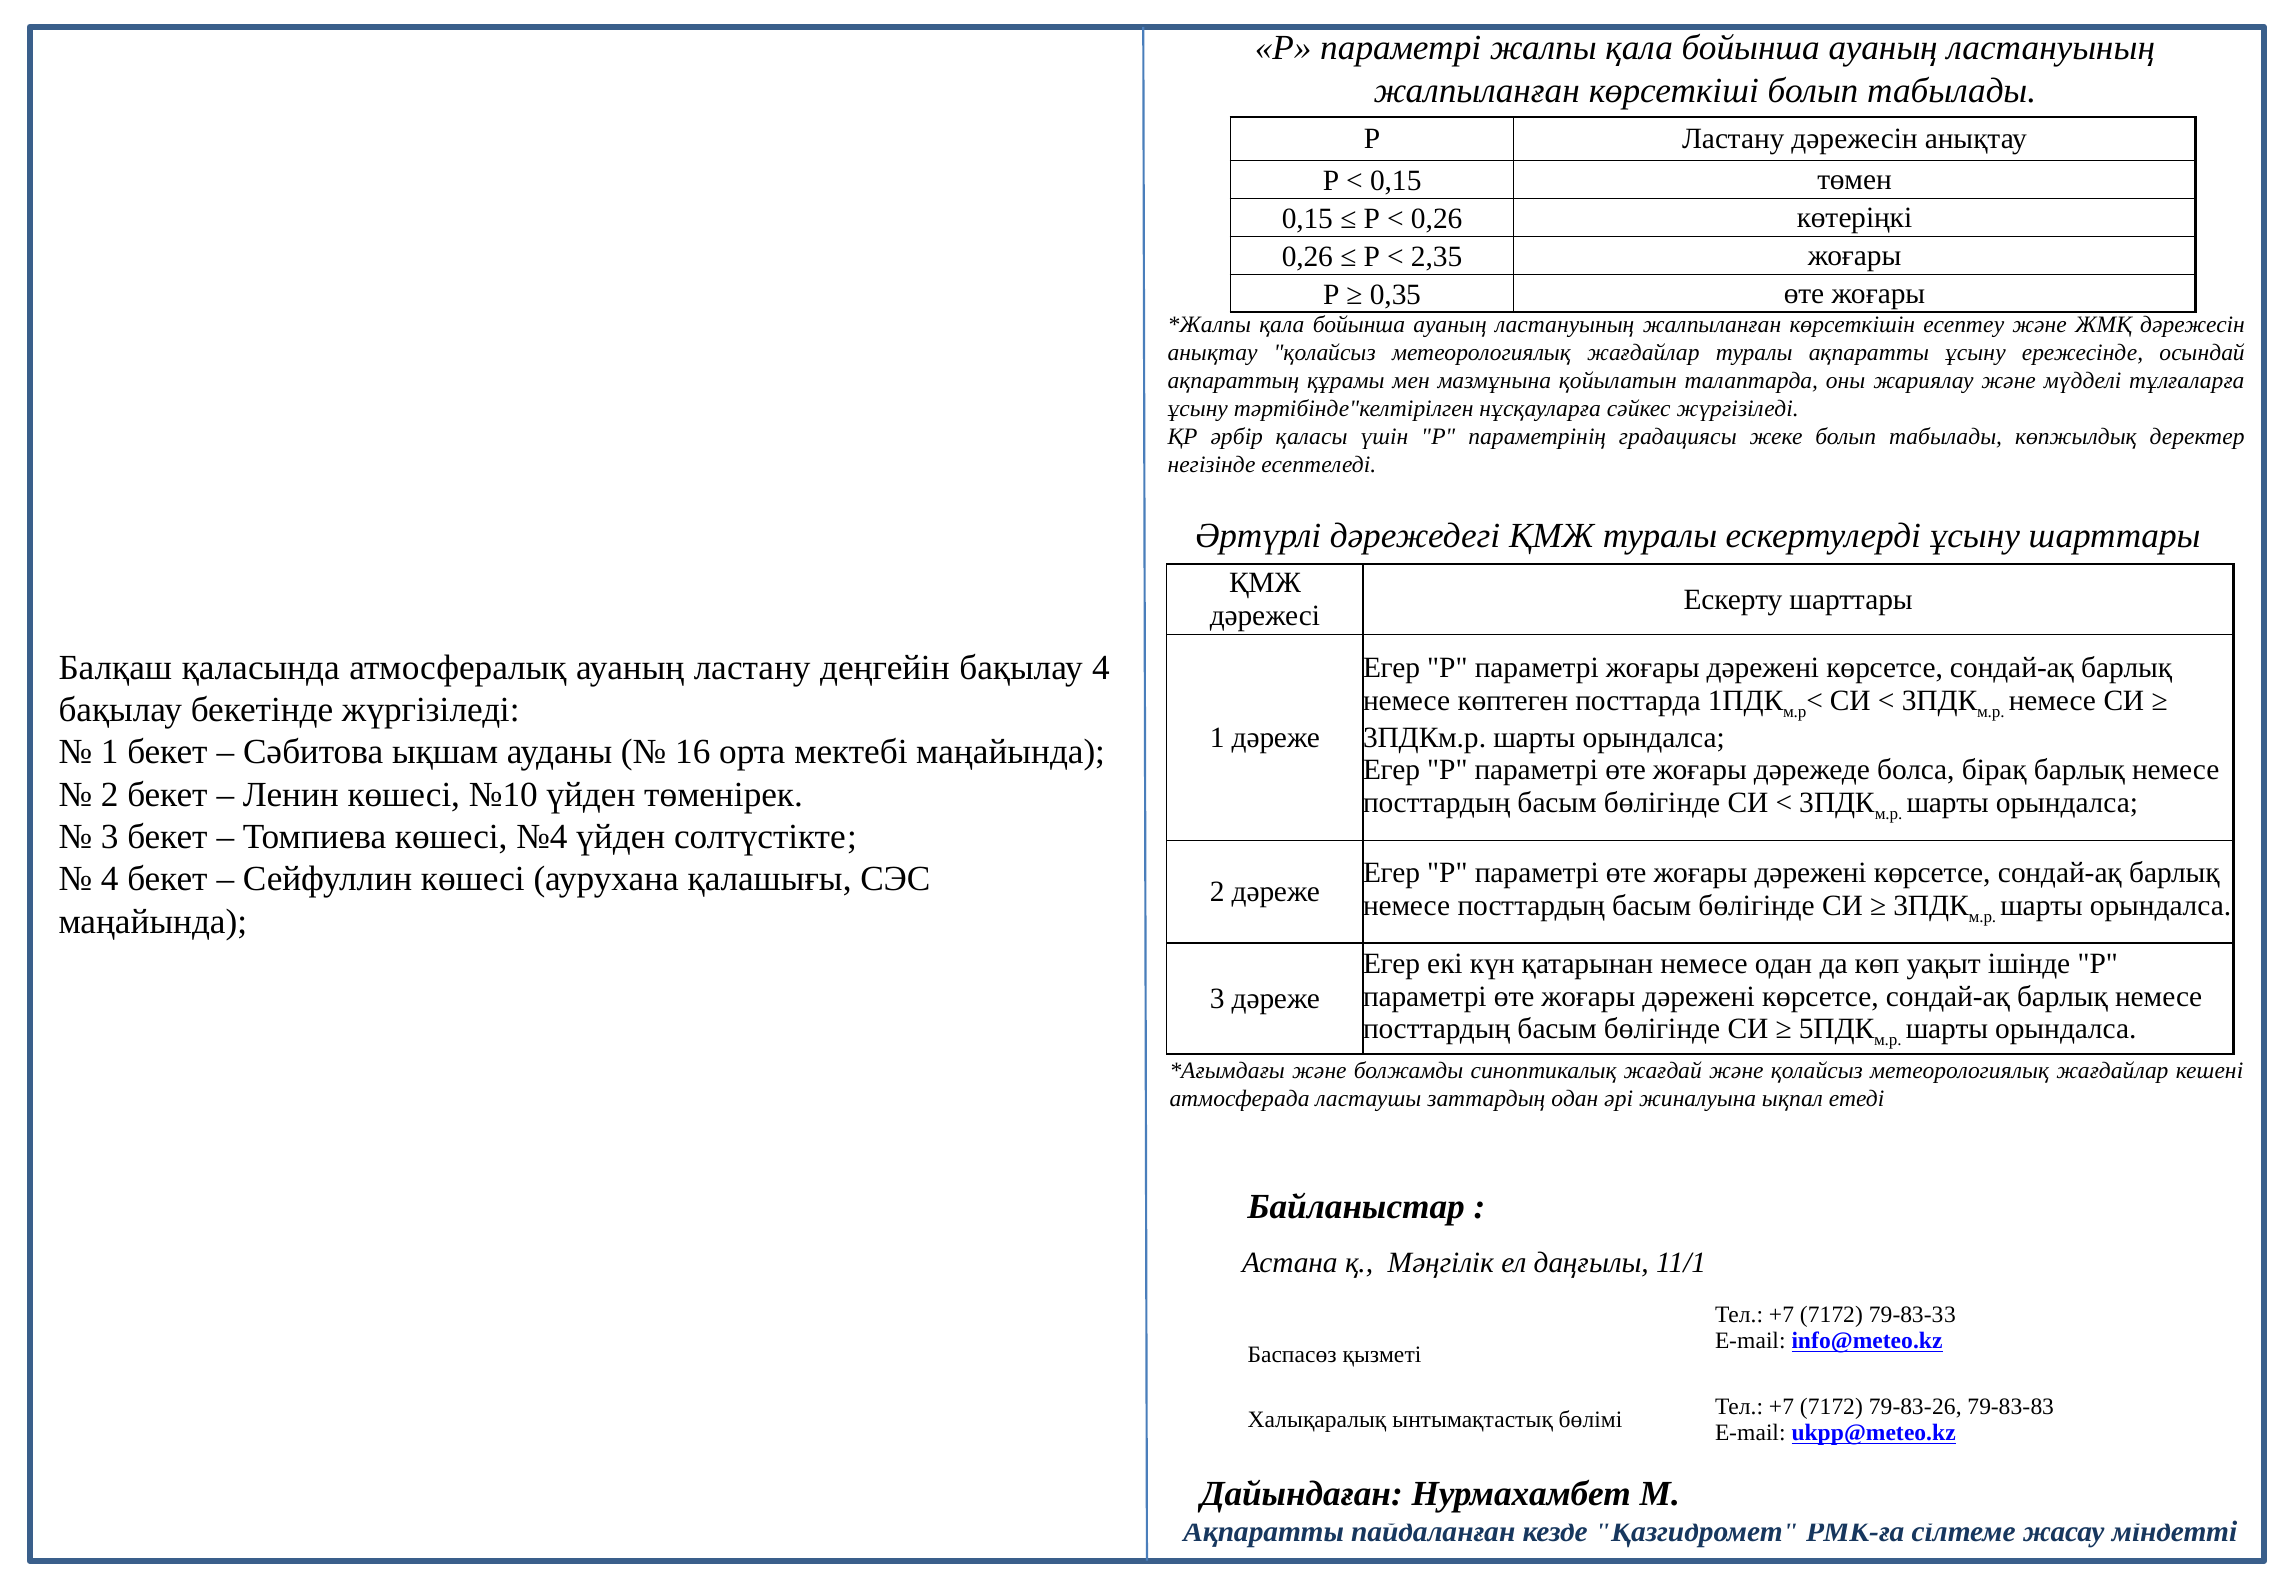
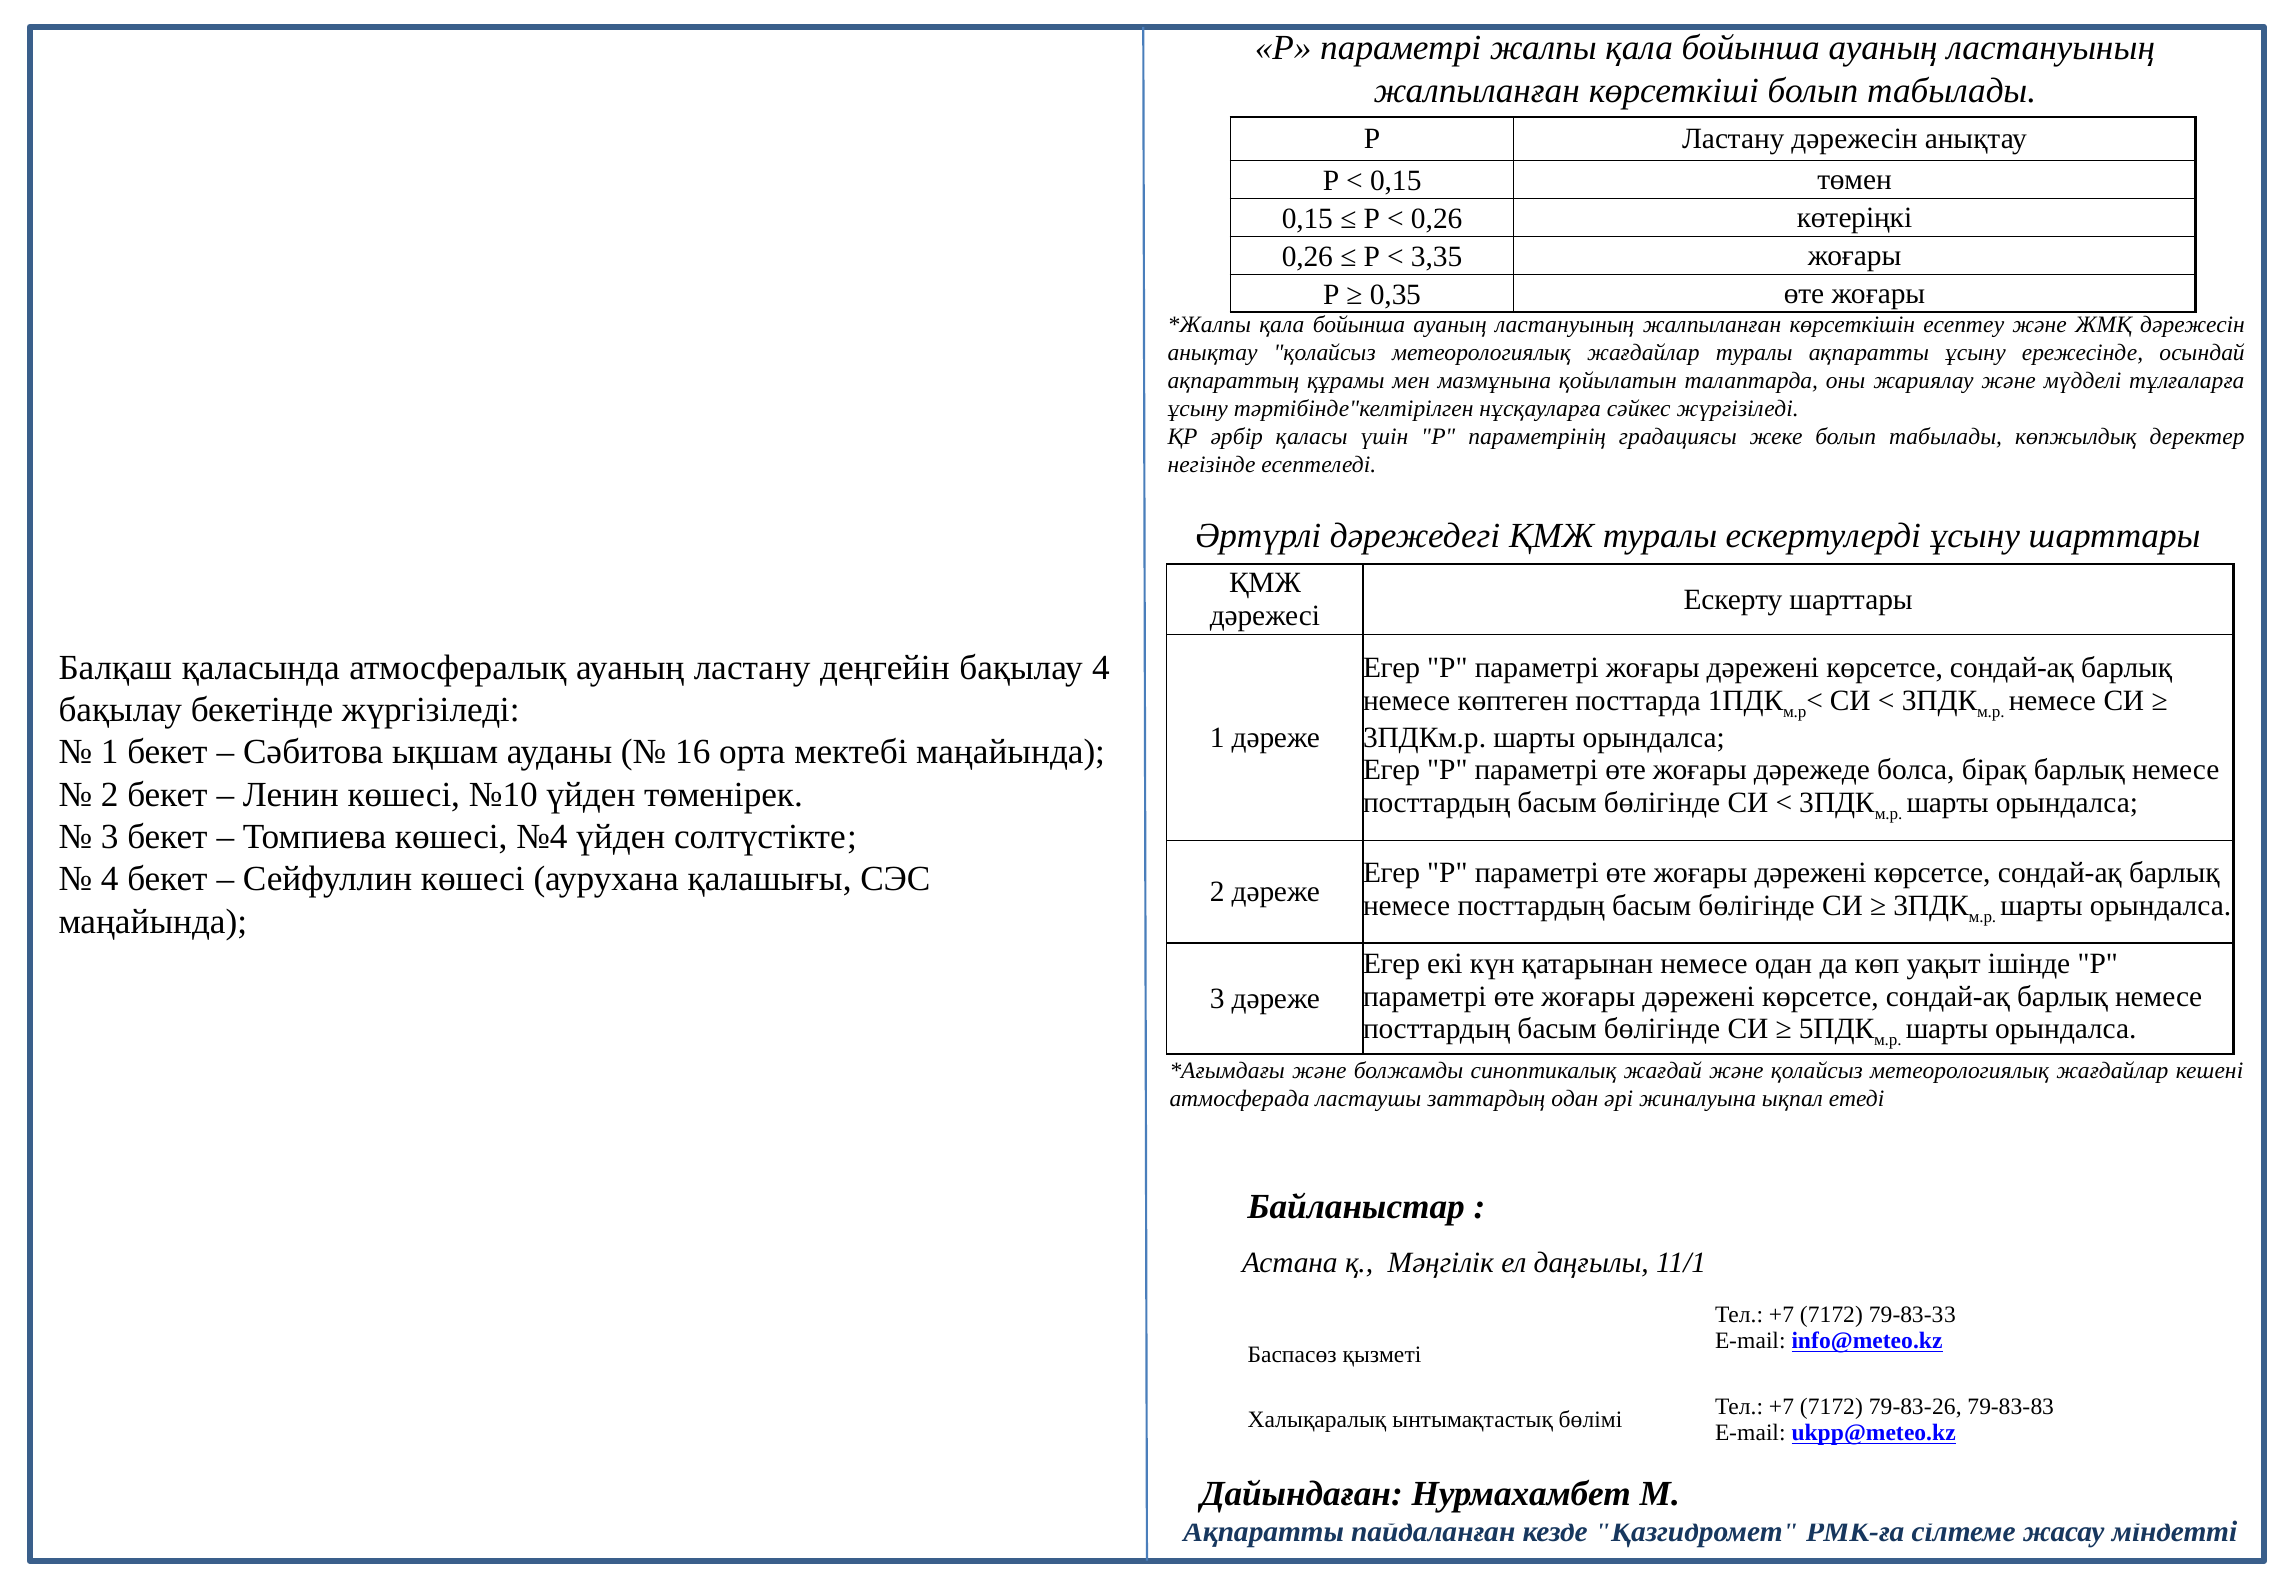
2,35: 2,35 -> 3,35 (1437, 257)
